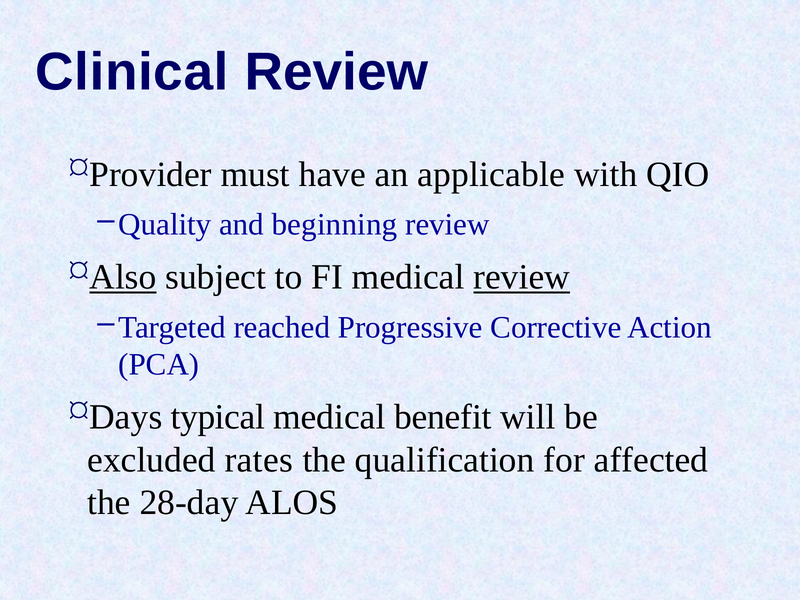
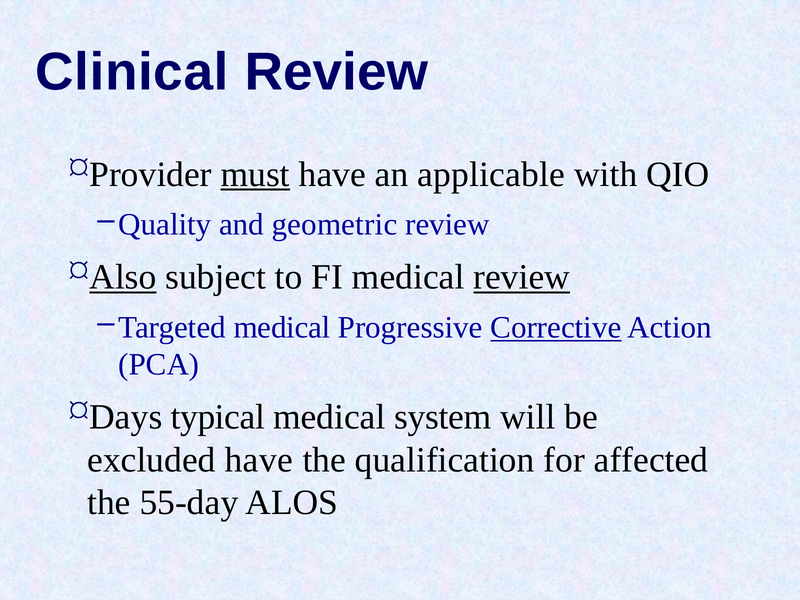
must underline: none -> present (255, 174)
beginning: beginning -> geometric (334, 225)
Targeted reached: reached -> medical (282, 327)
Corrective underline: none -> present (556, 327)
benefit: benefit -> system (443, 417)
excluded rates: rates -> have (259, 460)
28-day: 28-day -> 55-day (189, 503)
